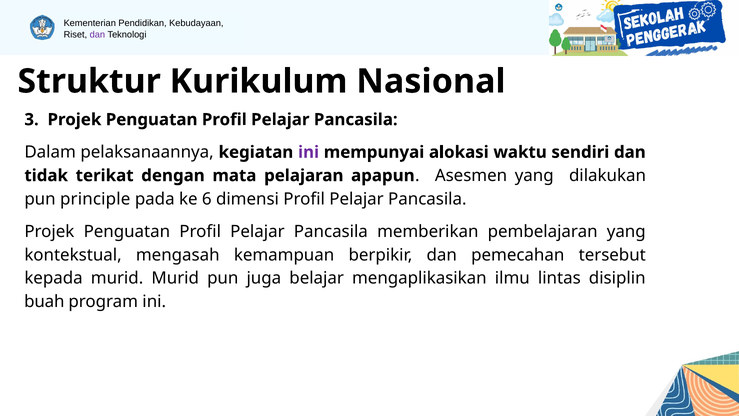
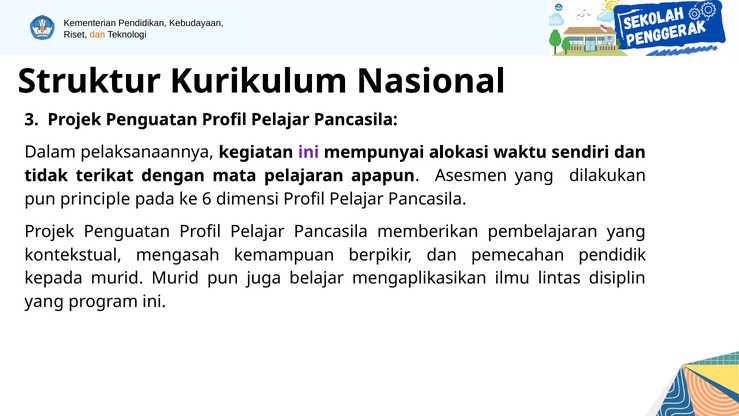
dan colour: purple -> orange (97, 34)
tersebut: tersebut -> pendidik (612, 255)
buah: buah -> yang (44, 301)
